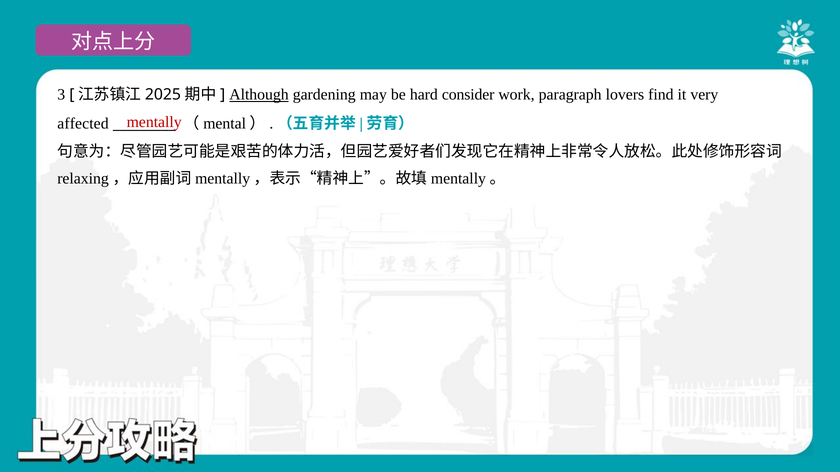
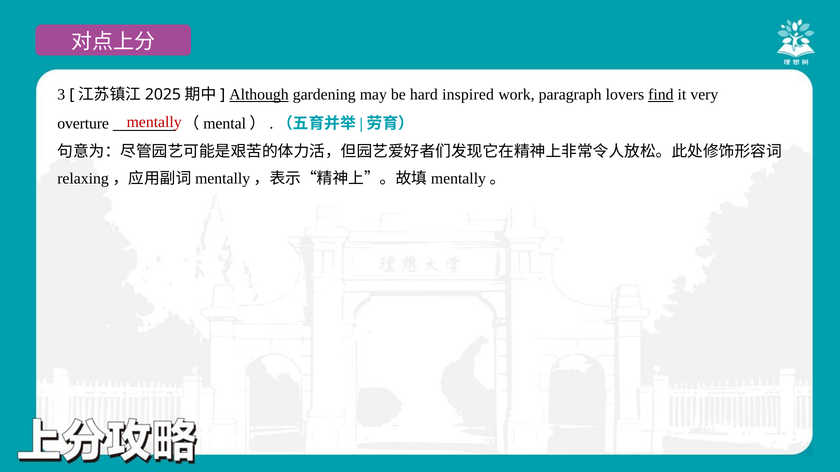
consider: consider -> inspired (468, 95)
find underline: none -> present (661, 95)
affected: affected -> overture (83, 124)
